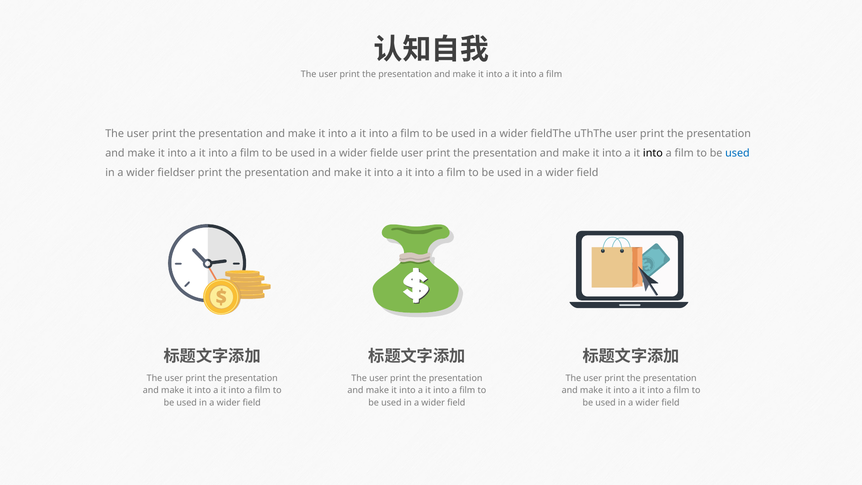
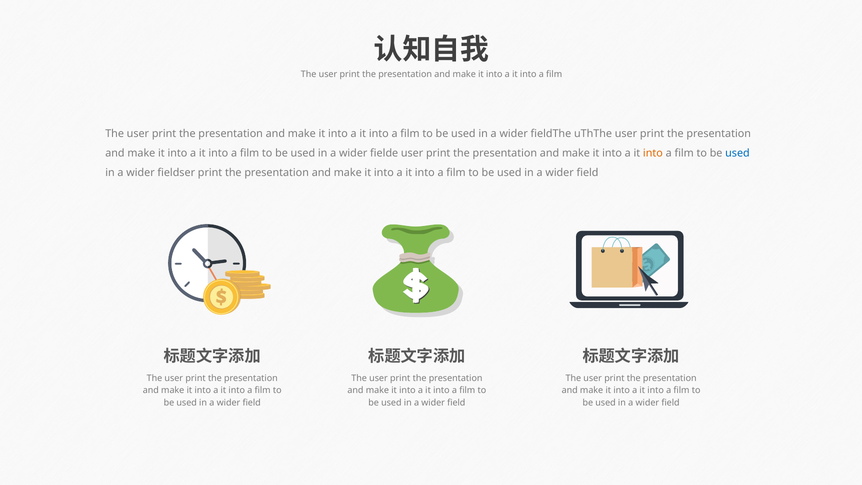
into colour: black -> orange (653, 153)
